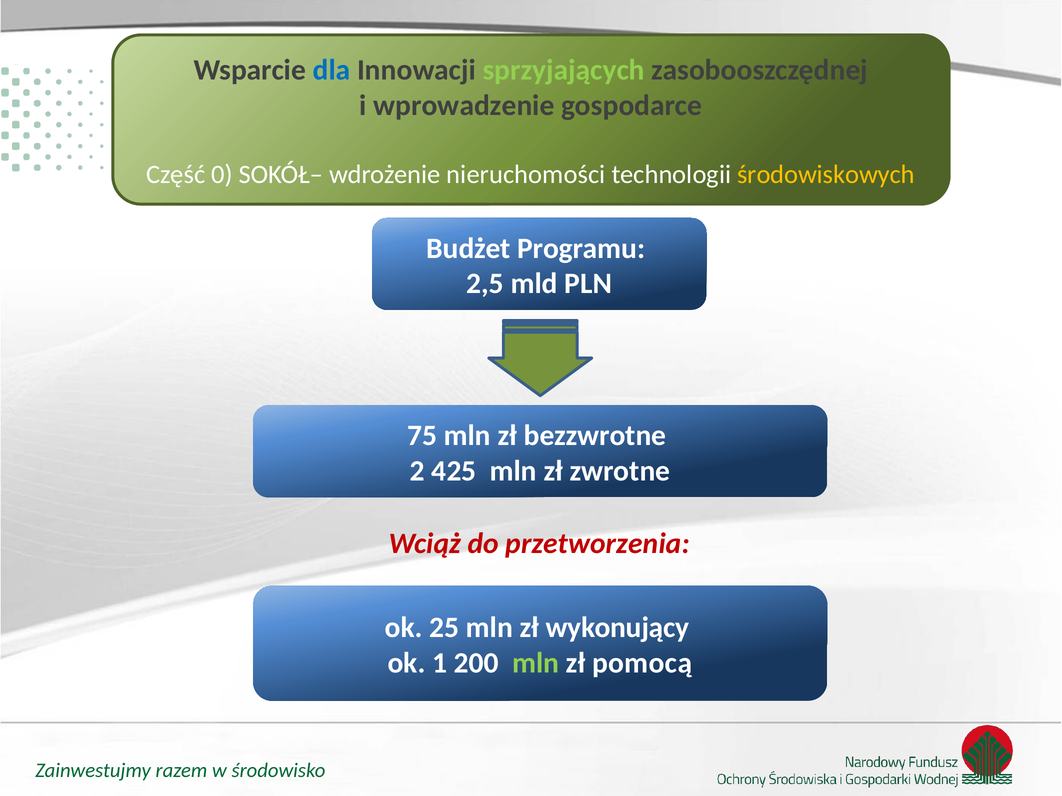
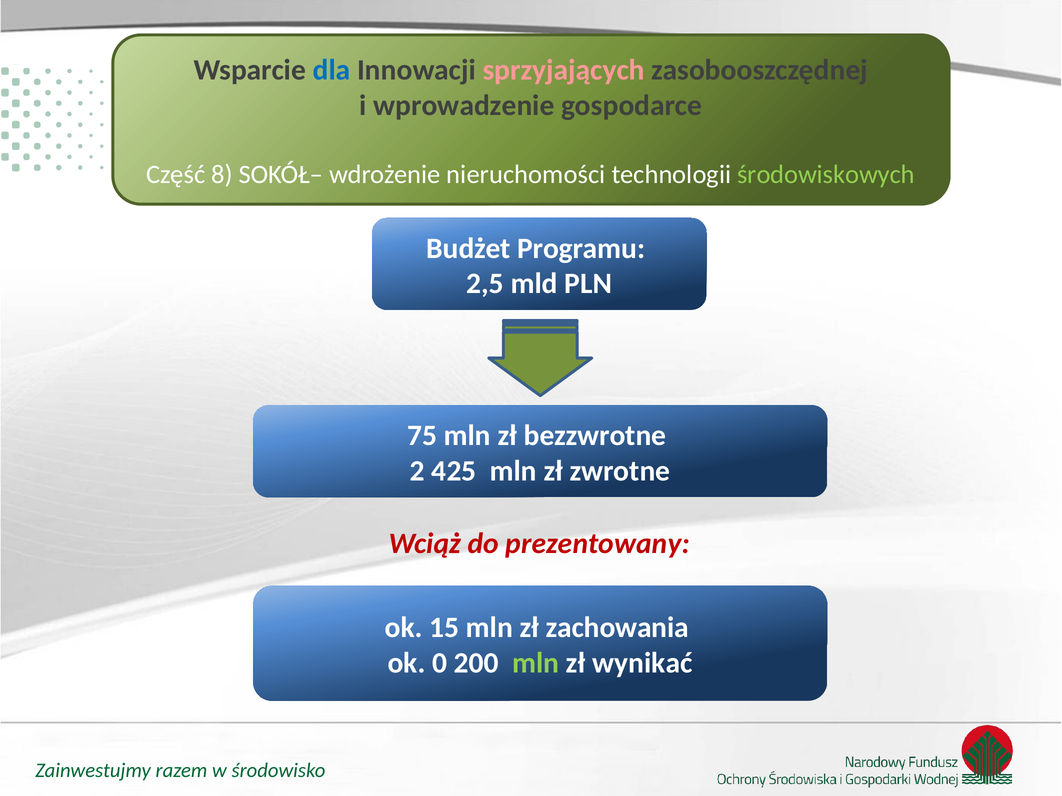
sprzyjających colour: light green -> pink (564, 70)
0: 0 -> 8 (222, 175)
środowiskowych colour: yellow -> light green (826, 175)
przetworzenia: przetworzenia -> prezentowany (597, 544)
25: 25 -> 15 (444, 628)
wykonujący: wykonujący -> zachowania (617, 628)
1: 1 -> 0 (440, 663)
pomocą: pomocą -> wynikać (642, 663)
